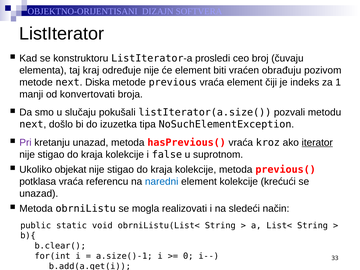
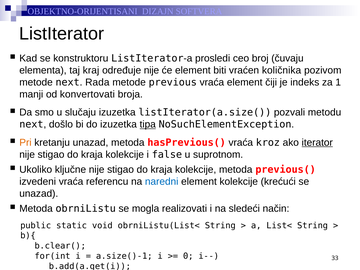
obrađuju: obrađuju -> količnika (282, 70)
Diska: Diska -> Rada (97, 82)
slučaju pokušali: pokušali -> izuzetka (117, 112)
tipa underline: none -> present (148, 124)
Pri colour: purple -> orange (25, 142)
objekat: objekat -> ključne (70, 169)
potklasa: potklasa -> izvedeni (38, 181)
